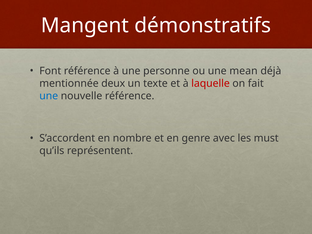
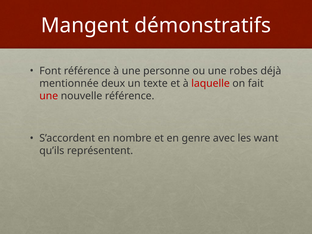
mean: mean -> robes (243, 71)
une colour: blue -> red (49, 96)
must: must -> want (266, 138)
